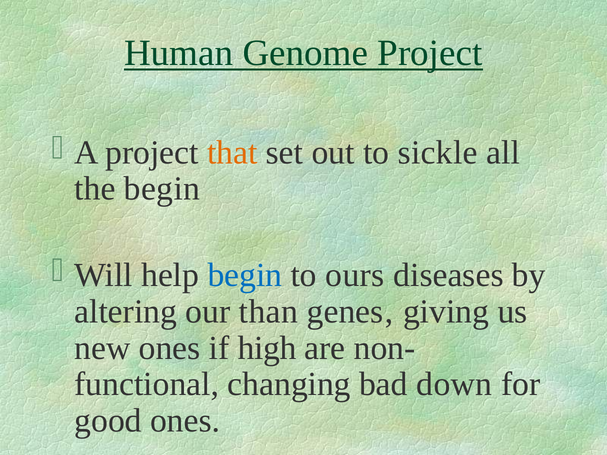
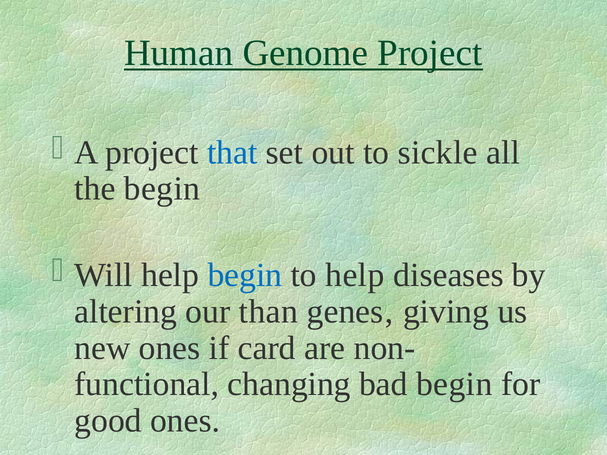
that colour: orange -> blue (232, 153)
to ours: ours -> help (355, 275)
high: high -> card (267, 348)
bad down: down -> begin (454, 385)
